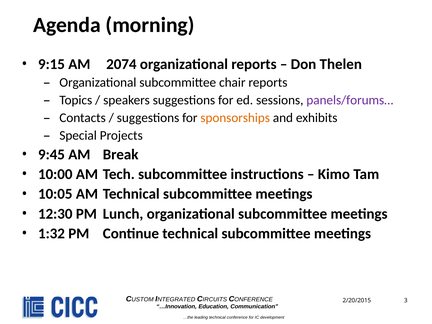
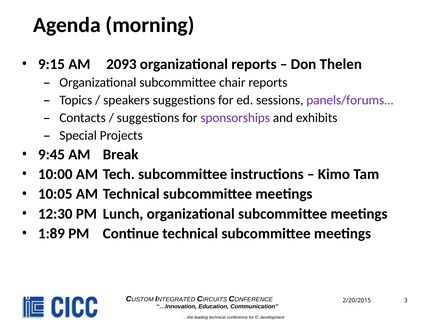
2074: 2074 -> 2093 (121, 64)
sponsorships colour: orange -> purple (235, 118)
1:32: 1:32 -> 1:89 (51, 234)
